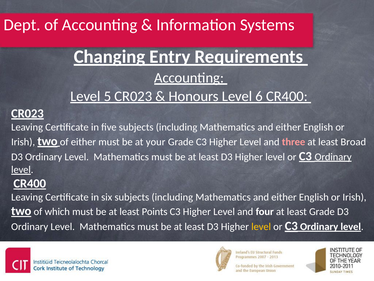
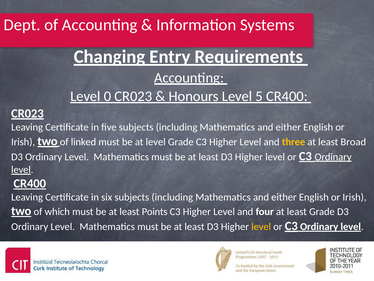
5: 5 -> 0 (107, 96)
6: 6 -> 5 (259, 96)
of either: either -> linked (83, 142)
at your: your -> level (156, 142)
three colour: pink -> yellow (294, 142)
